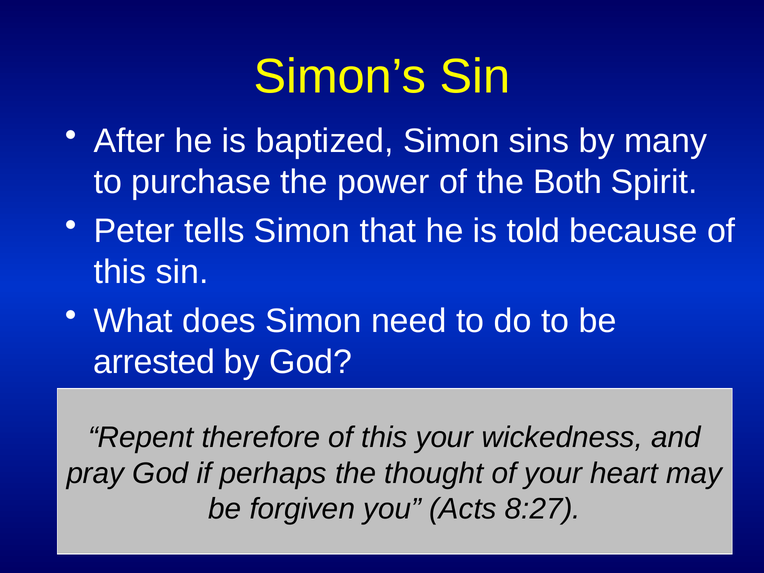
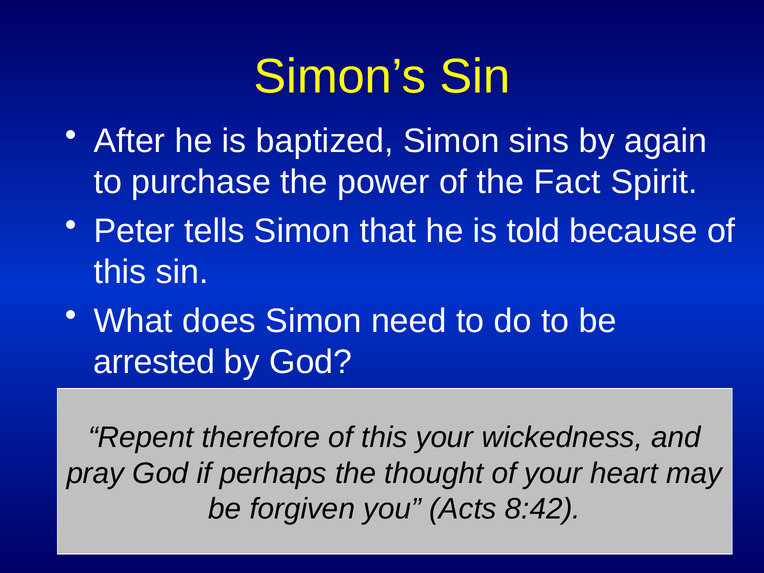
many: many -> again (666, 141)
Both: Both -> Fact (567, 182)
8:27: 8:27 -> 8:42 (543, 509)
